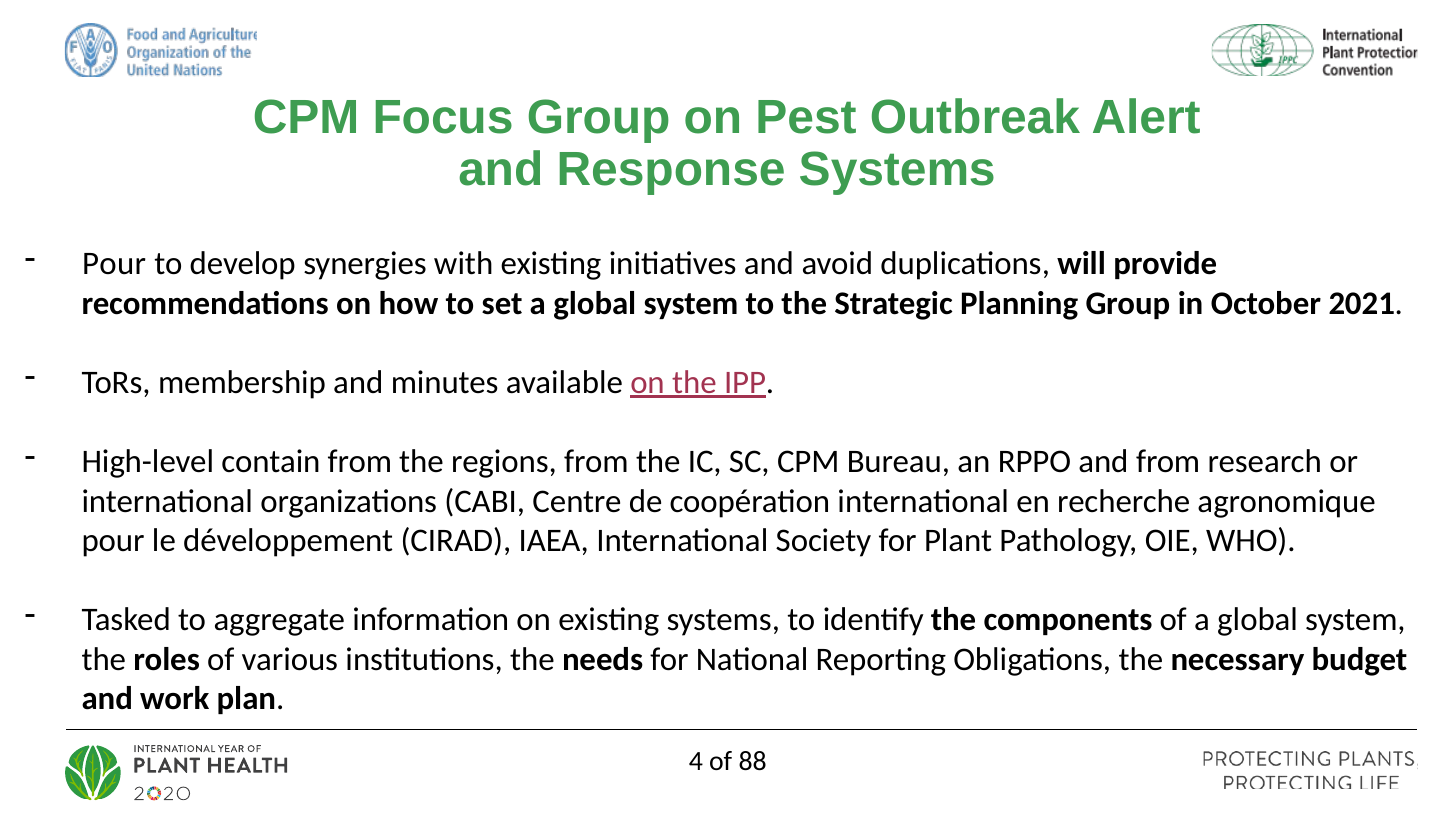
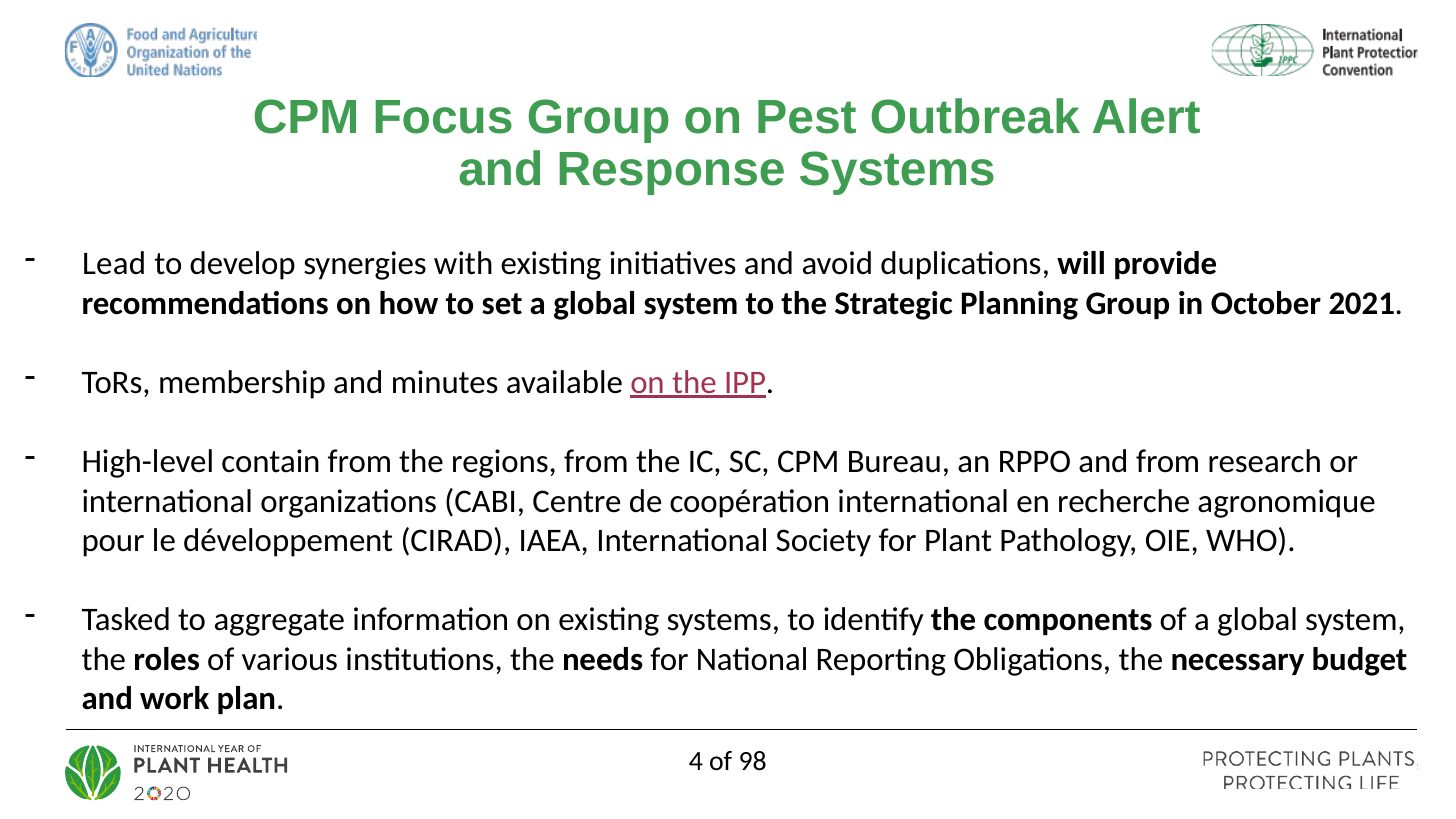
Pour: Pour -> Lead (114, 264)
88: 88 -> 98 (753, 761)
